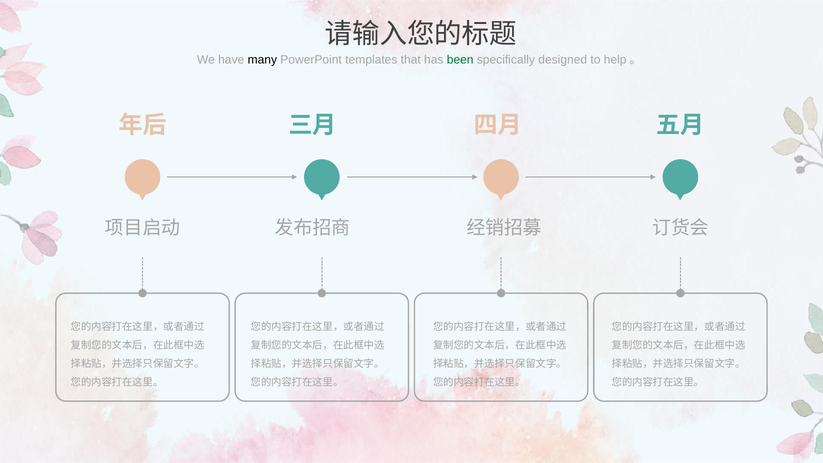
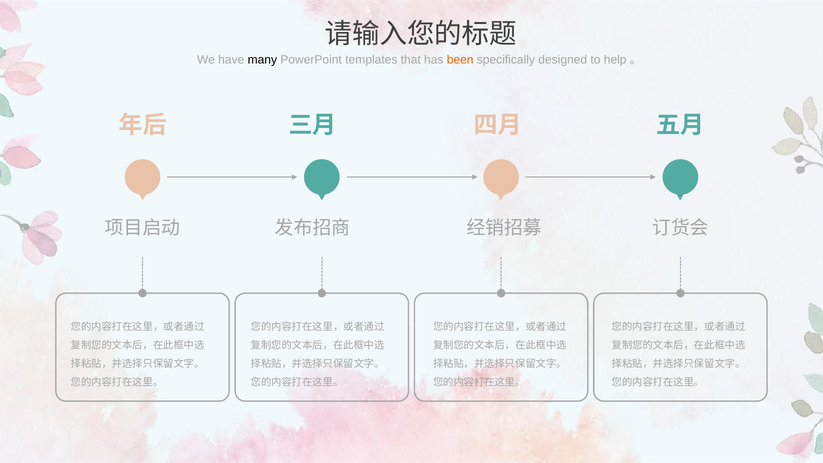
been colour: green -> orange (460, 60)
